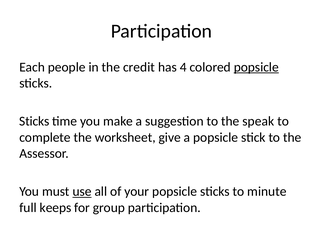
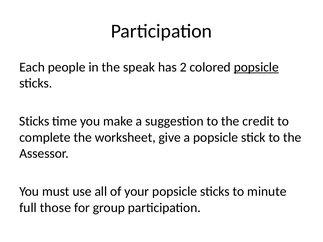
credit: credit -> speak (139, 67)
4: 4 -> 2 (183, 67)
speak: speak -> credit (258, 121)
use underline: present -> none (82, 192)
keeps: keeps -> those (55, 208)
